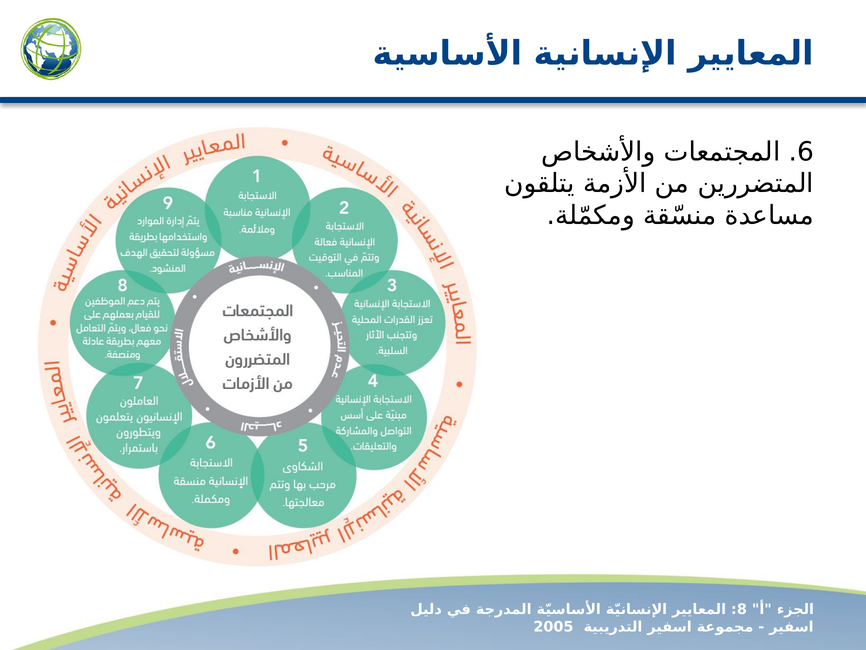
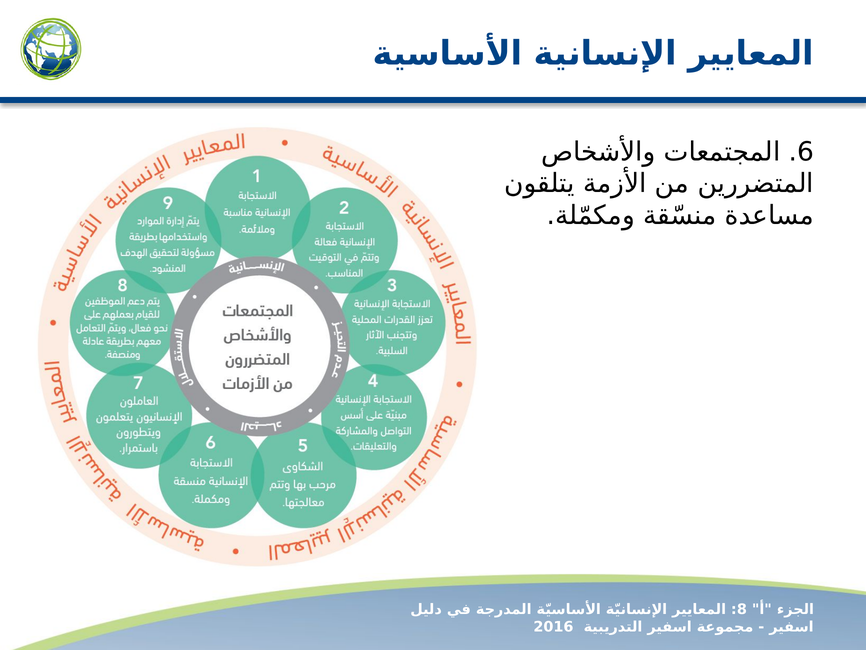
2005: 2005 -> 2016 (553, 626)
